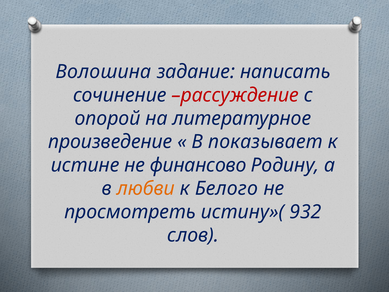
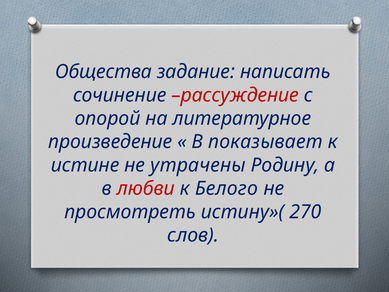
Волошина: Волошина -> Общества (104, 72)
финансово: финансово -> утрачены (198, 165)
любви colour: orange -> red (146, 188)
932: 932 -> 270 (305, 212)
